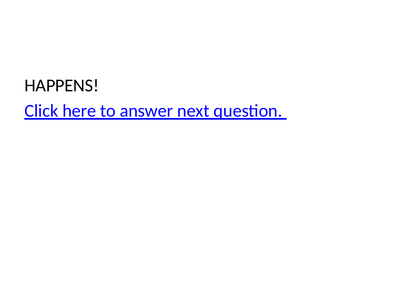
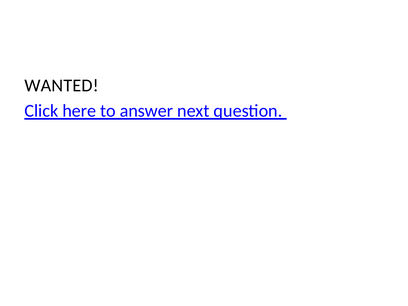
HAPPENS: HAPPENS -> WANTED (62, 86)
